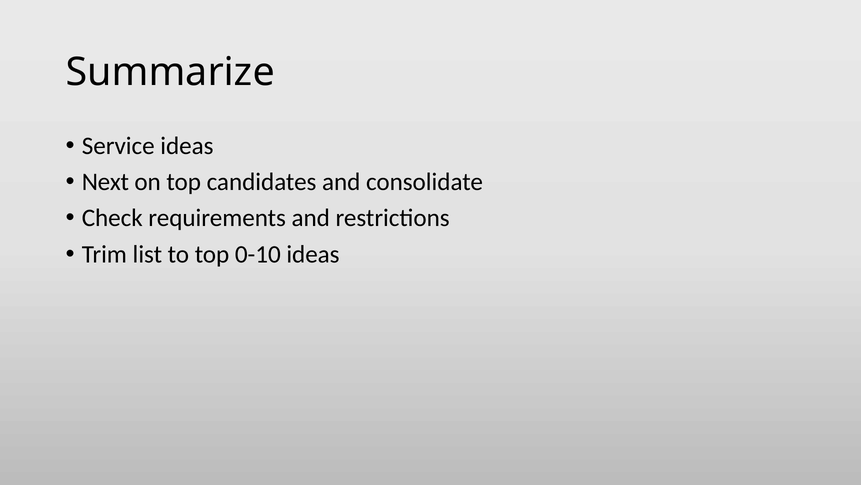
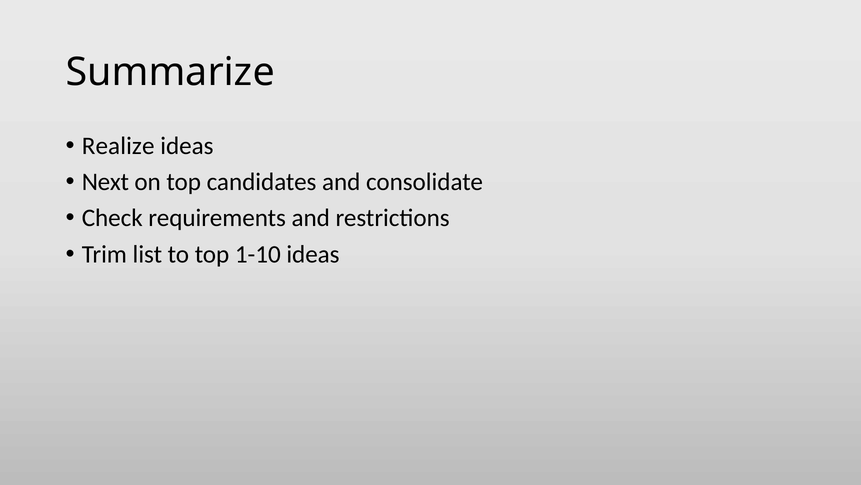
Service: Service -> Realize (118, 146)
0-10: 0-10 -> 1-10 (258, 254)
